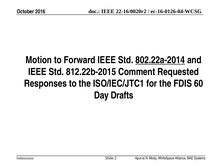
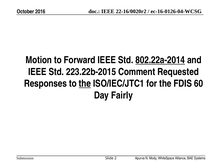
812.22b-2015: 812.22b-2015 -> 223.22b-2015 (91, 72)
the underline: none -> present (85, 84)
Drafts: Drafts -> Fairly (122, 95)
